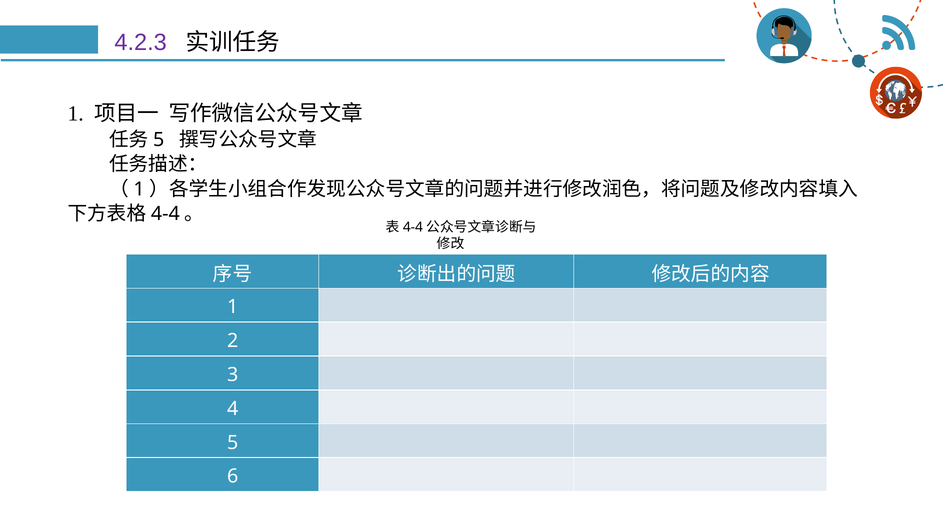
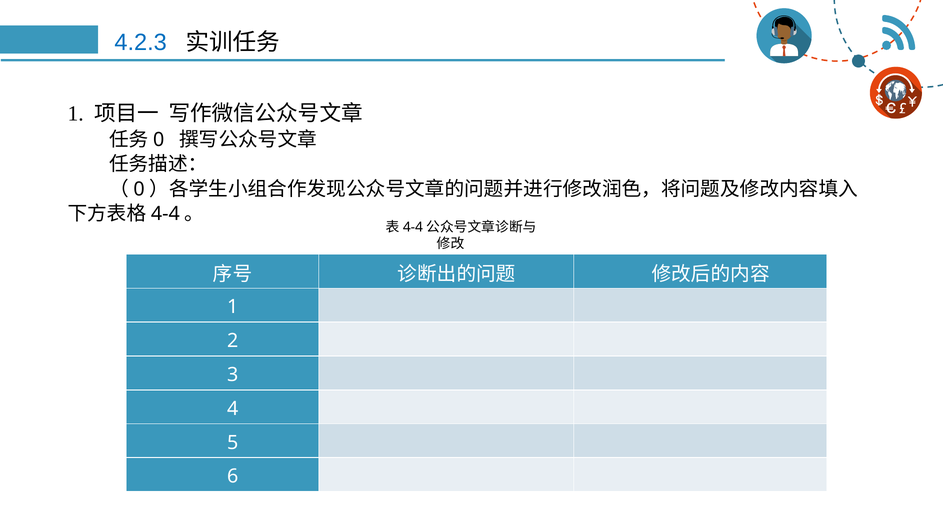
4.2.3 colour: purple -> blue (141, 43)
5: 5 -> 0 (159, 140)
1: 1 -> 0 (139, 189)
